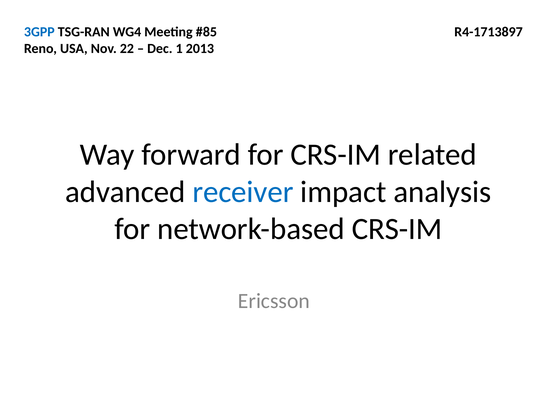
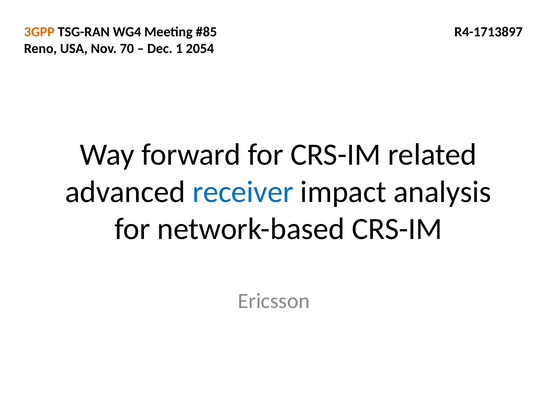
3GPP colour: blue -> orange (39, 32)
22: 22 -> 70 (127, 48)
2013: 2013 -> 2054 (200, 48)
